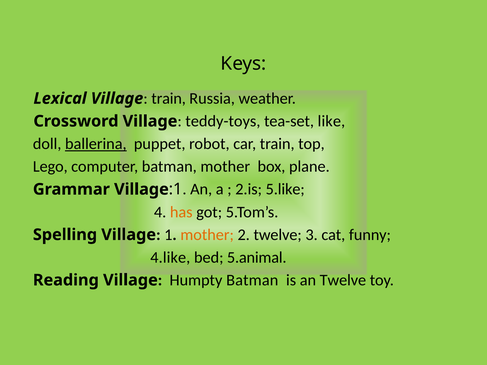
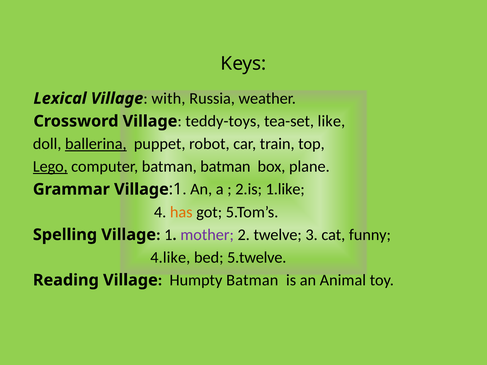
train: train -> with (168, 99)
Lego underline: none -> present (50, 167)
batman mother: mother -> batman (225, 167)
5.like: 5.like -> 1.like (285, 189)
mother colour: orange -> purple (207, 235)
5.animal: 5.animal -> 5.twelve (257, 258)
an Twelve: Twelve -> Animal (343, 280)
